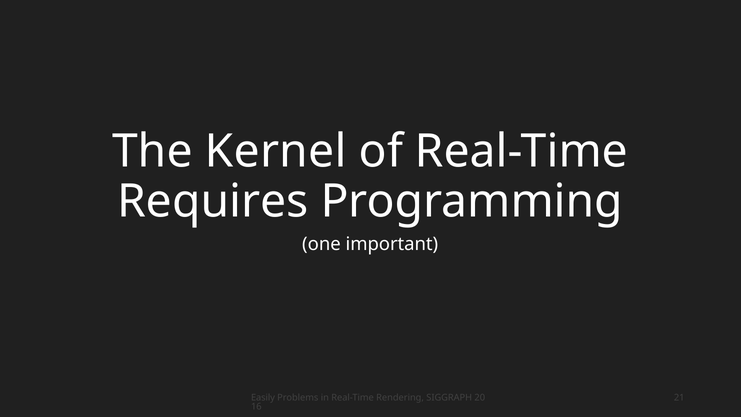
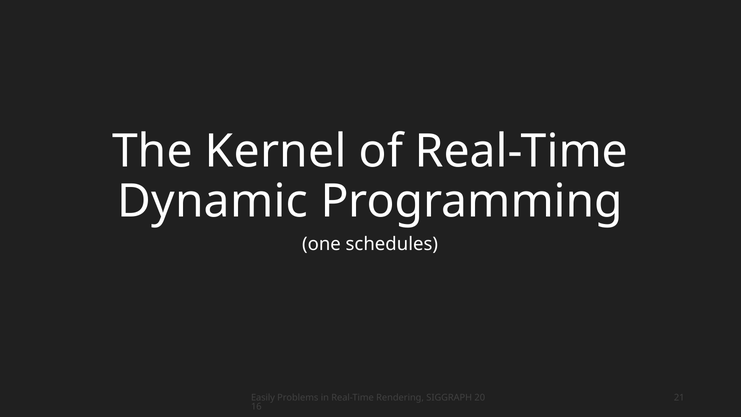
Requires: Requires -> Dynamic (213, 201)
important: important -> schedules (392, 244)
